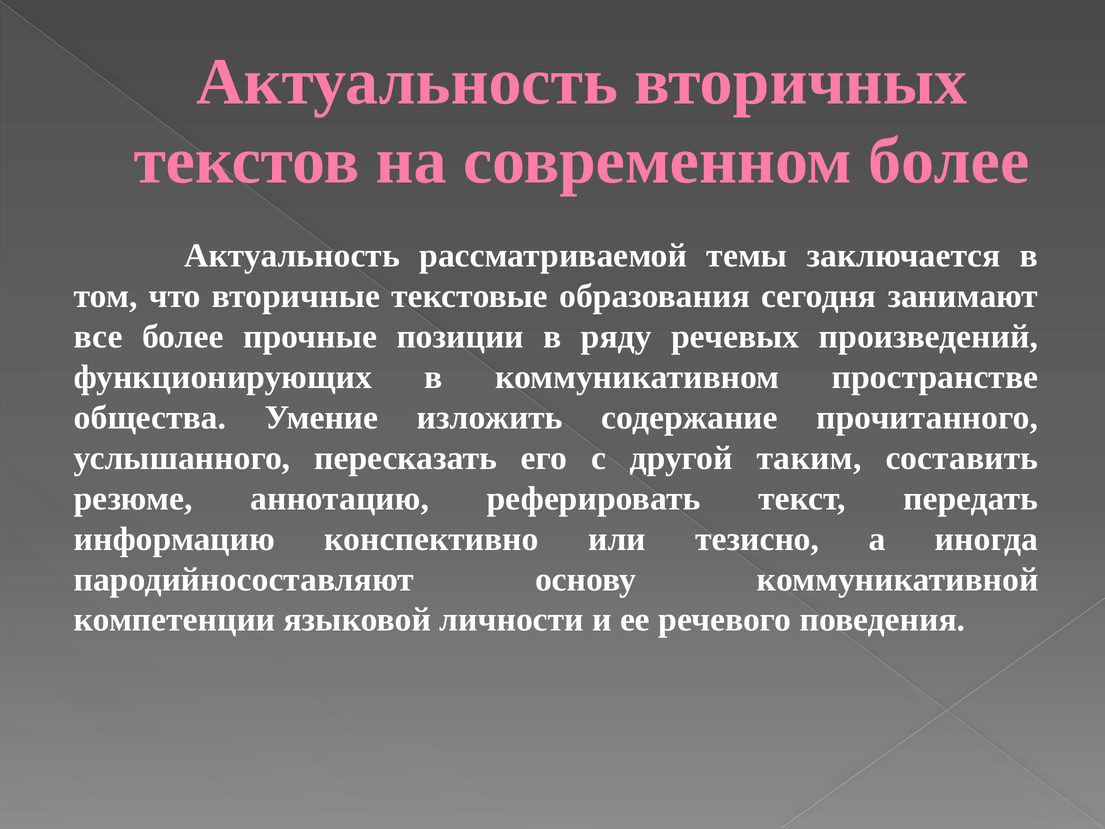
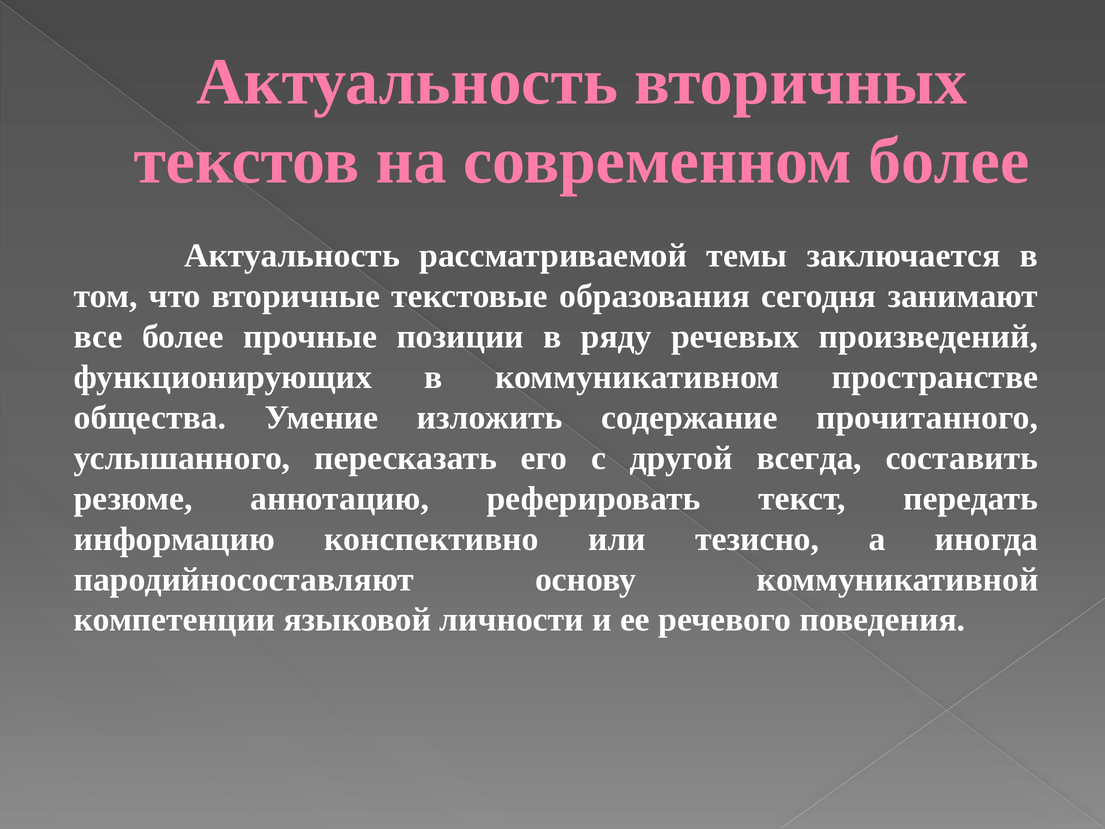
таким: таким -> всегда (809, 458)
